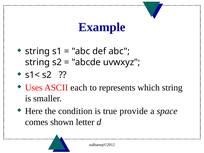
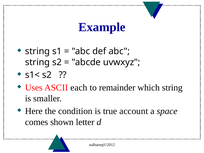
represents: represents -> remainder (117, 88)
provide: provide -> account (134, 111)
